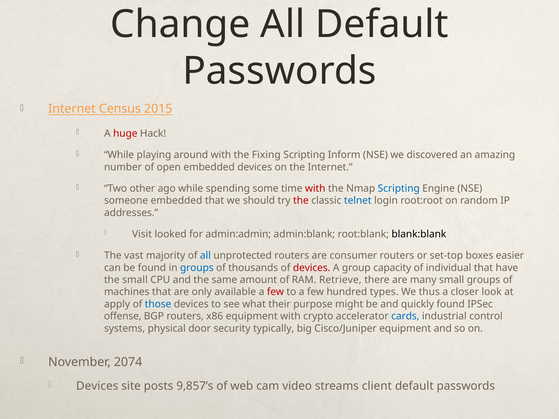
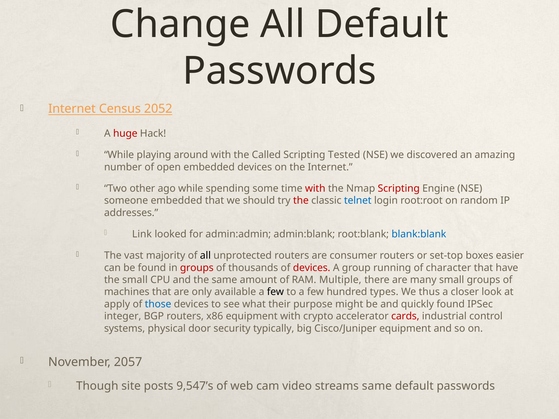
2015: 2015 -> 2052 (158, 109)
Fixing: Fixing -> Called (266, 155)
Inform: Inform -> Tested (344, 155)
Scripting colour: blue -> red (399, 189)
Visit: Visit -> Link (142, 234)
blank:blank colour: black -> blue (419, 234)
all colour: blue -> black (205, 256)
groups colour: blue -> red (197, 268)
capacity: capacity -> running (392, 268)
individual: individual -> character (449, 268)
Retrieve: Retrieve -> Multiple (340, 280)
few colour: red -> black (275, 292)
offense: offense -> integer (123, 316)
cards colour: blue -> red (405, 316)
2074: 2074 -> 2057 (128, 362)
Devices: Devices -> Though (97, 386)
9,857’s: 9,857’s -> 9,547’s (195, 386)
streams client: client -> same (377, 386)
